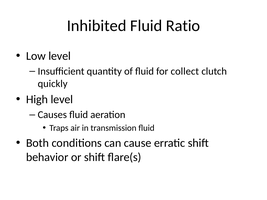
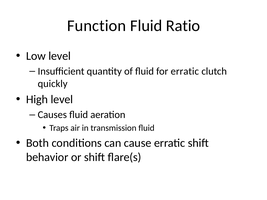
Inhibited: Inhibited -> Function (97, 26)
for collect: collect -> erratic (185, 71)
